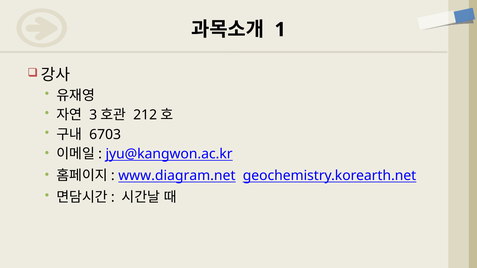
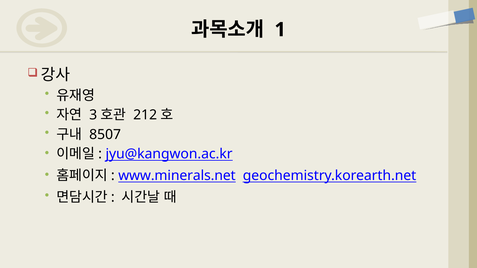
6703: 6703 -> 8507 (105, 135)
www.diagram.net: www.diagram.net -> www.minerals.net (177, 176)
